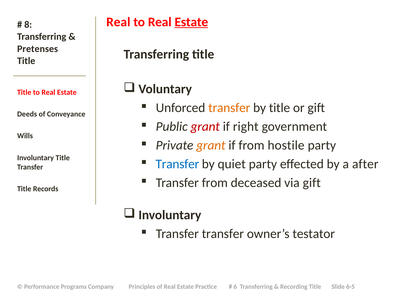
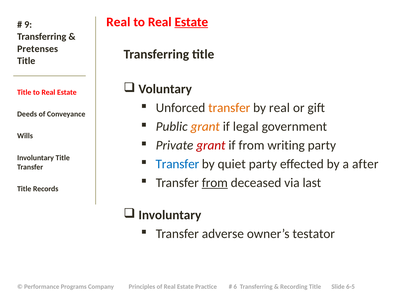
8: 8 -> 9 (28, 25)
by title: title -> real (279, 108)
grant colour: red -> orange (205, 127)
right: right -> legal (246, 127)
grant colour: orange -> red (211, 145)
hostile: hostile -> writing (286, 145)
from underline: none -> present (215, 183)
via gift: gift -> last (312, 183)
Transfer transfer: transfer -> adverse (223, 234)
